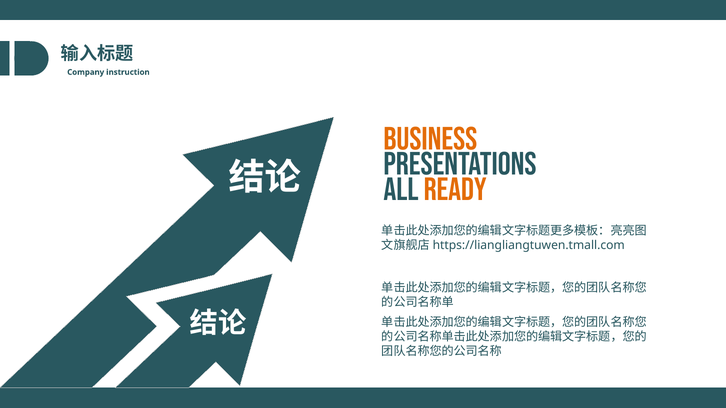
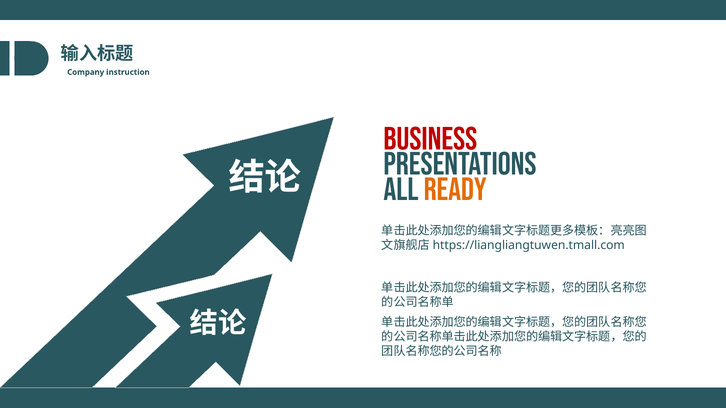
Business colour: orange -> red (430, 139)
